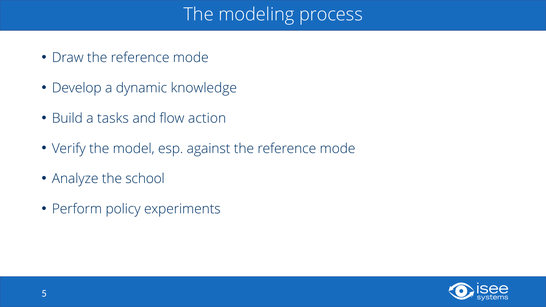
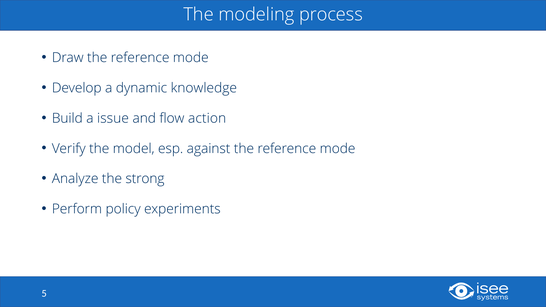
tasks: tasks -> issue (113, 118)
school: school -> strong (145, 179)
